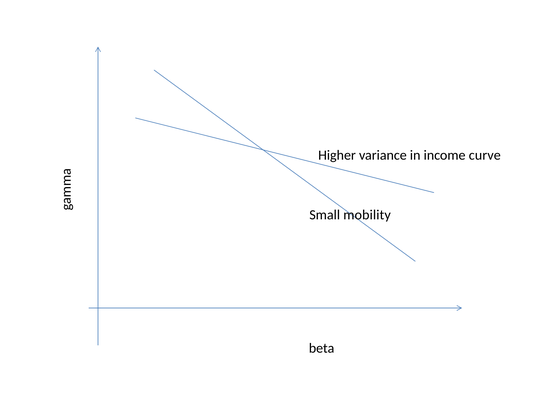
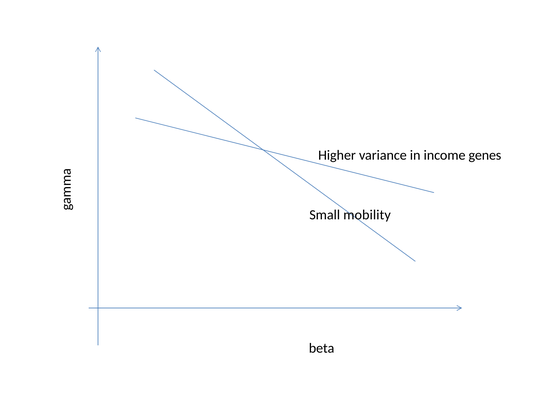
curve: curve -> genes (485, 155)
